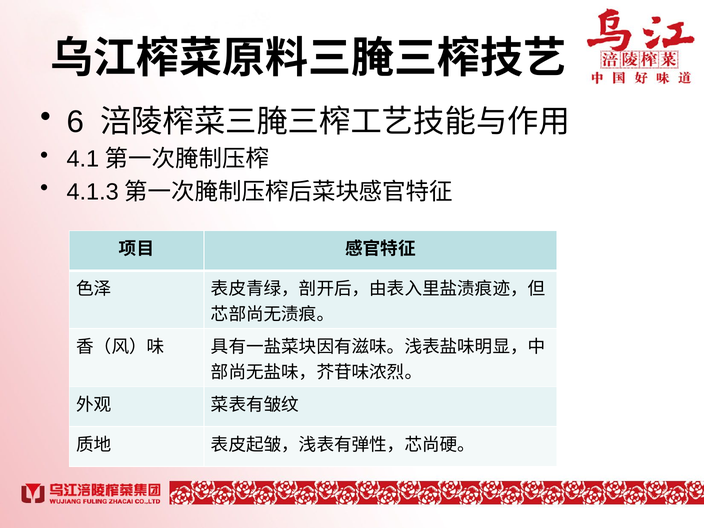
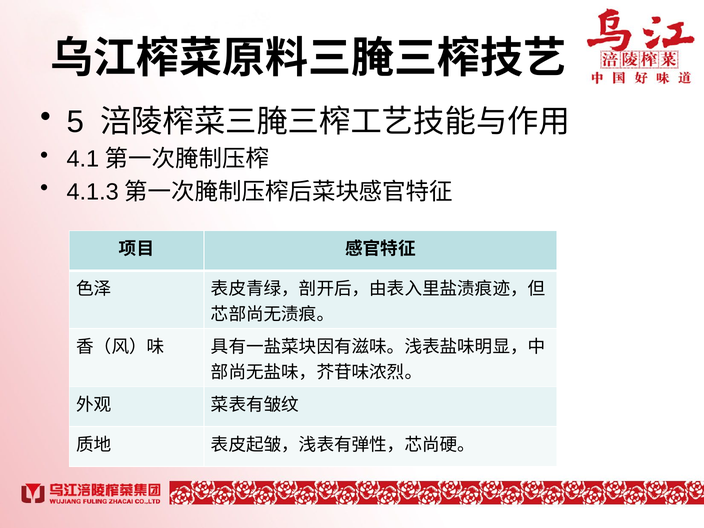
6: 6 -> 5 (75, 122)
